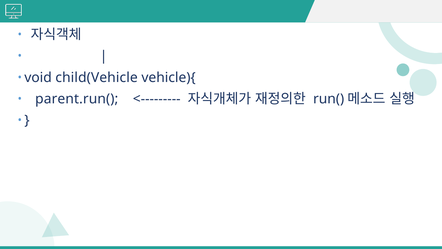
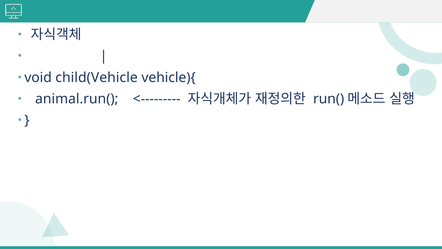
parent.run(: parent.run( -> animal.run( (77, 99)
